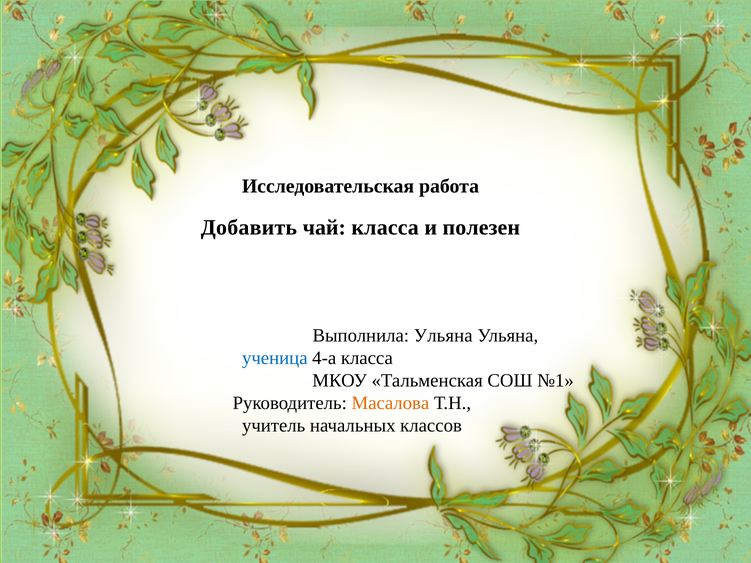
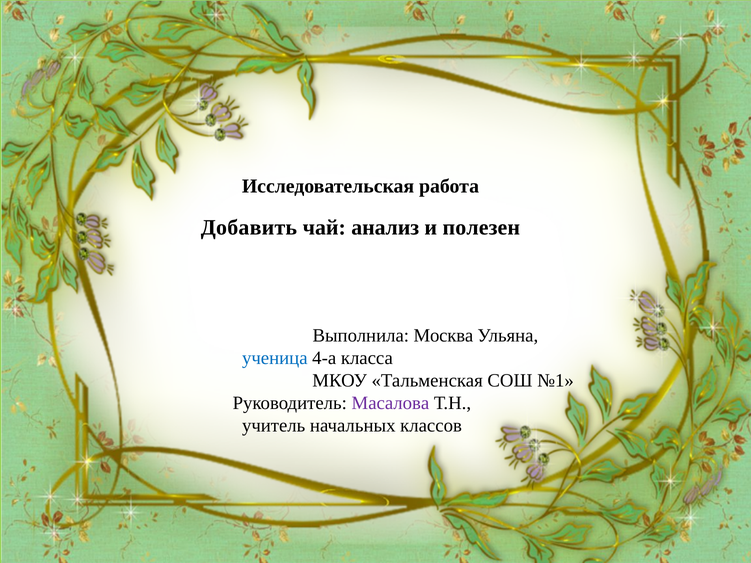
чай класса: класса -> анализ (385, 228)
Выполнила Ульяна: Ульяна -> Москва (443, 336)
Масалова colour: orange -> purple (390, 403)
